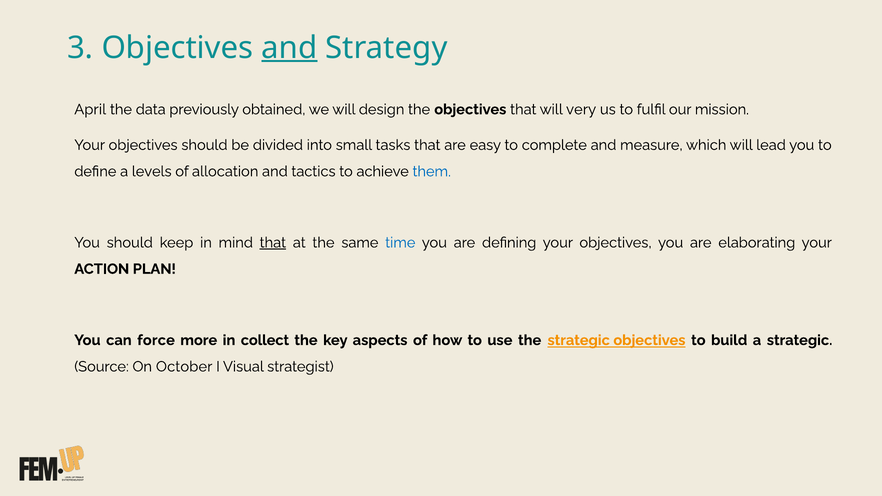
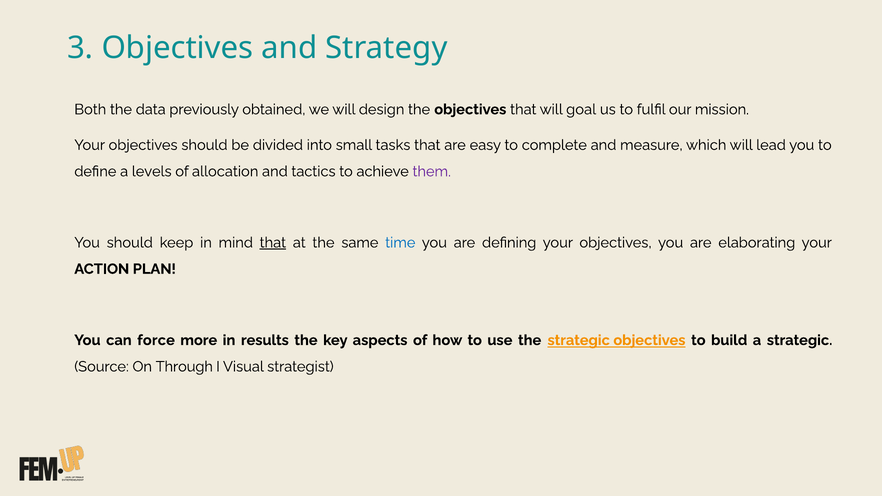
and underline: present -> none (289, 48)
April: April -> Both (90, 109)
very: very -> goal (581, 109)
them colour: blue -> purple (432, 171)
collect: collect -> results (265, 340)
October: October -> Through (184, 367)
